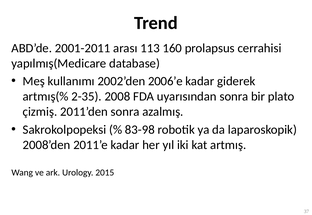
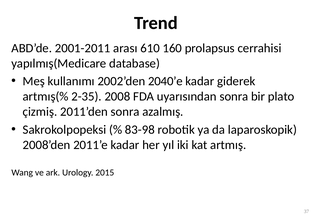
113: 113 -> 610 (150, 48)
2006’e: 2006’e -> 2040’e (165, 81)
